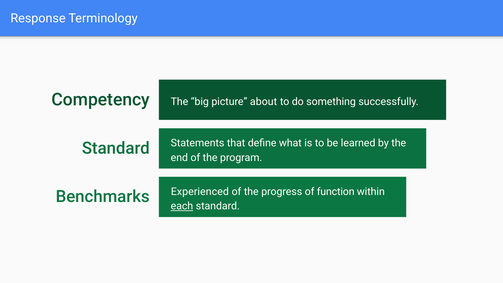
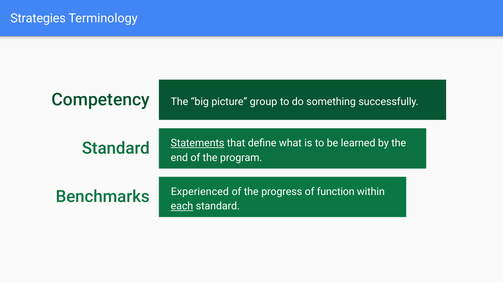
Response: Response -> Strategies (38, 18)
about: about -> group (264, 102)
Statements underline: none -> present (198, 143)
